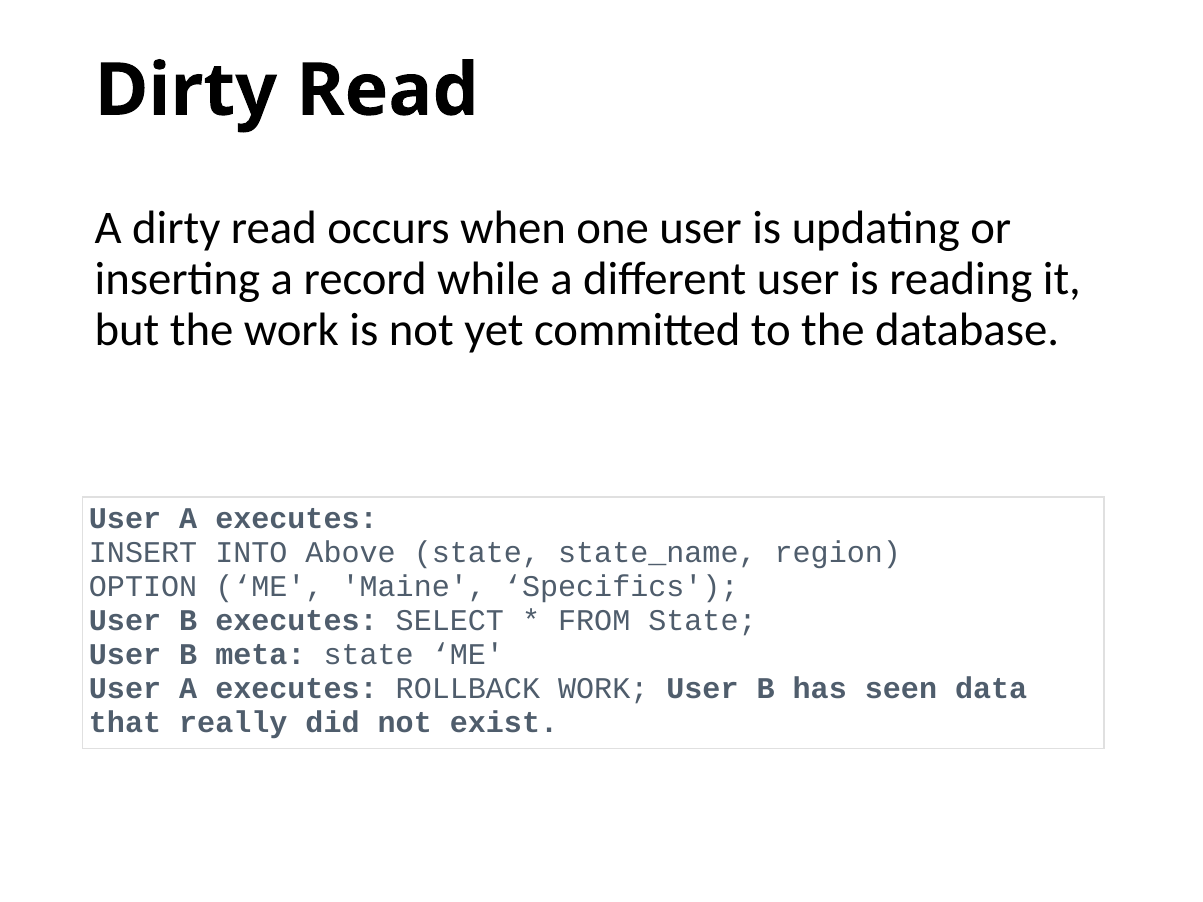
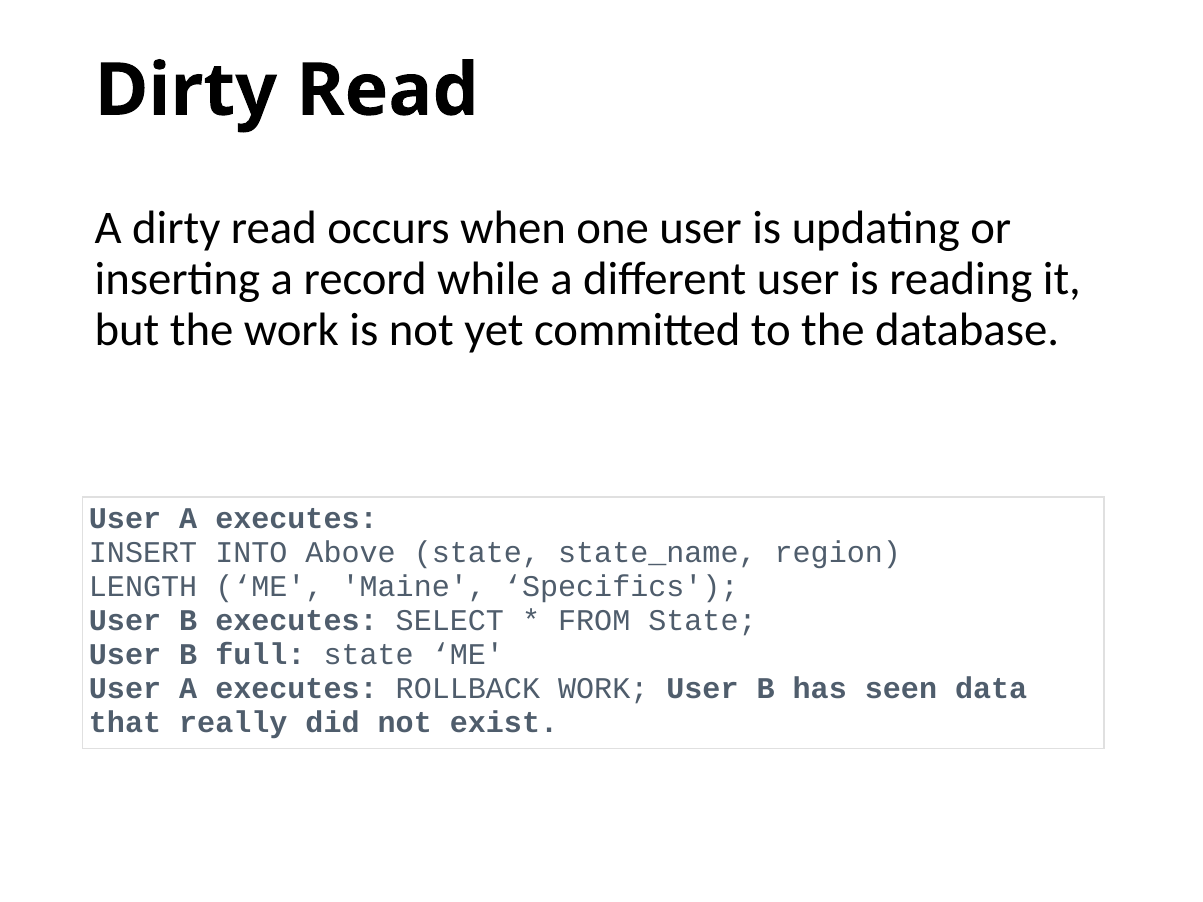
OPTION: OPTION -> LENGTH (143, 587)
meta: meta -> full (260, 655)
